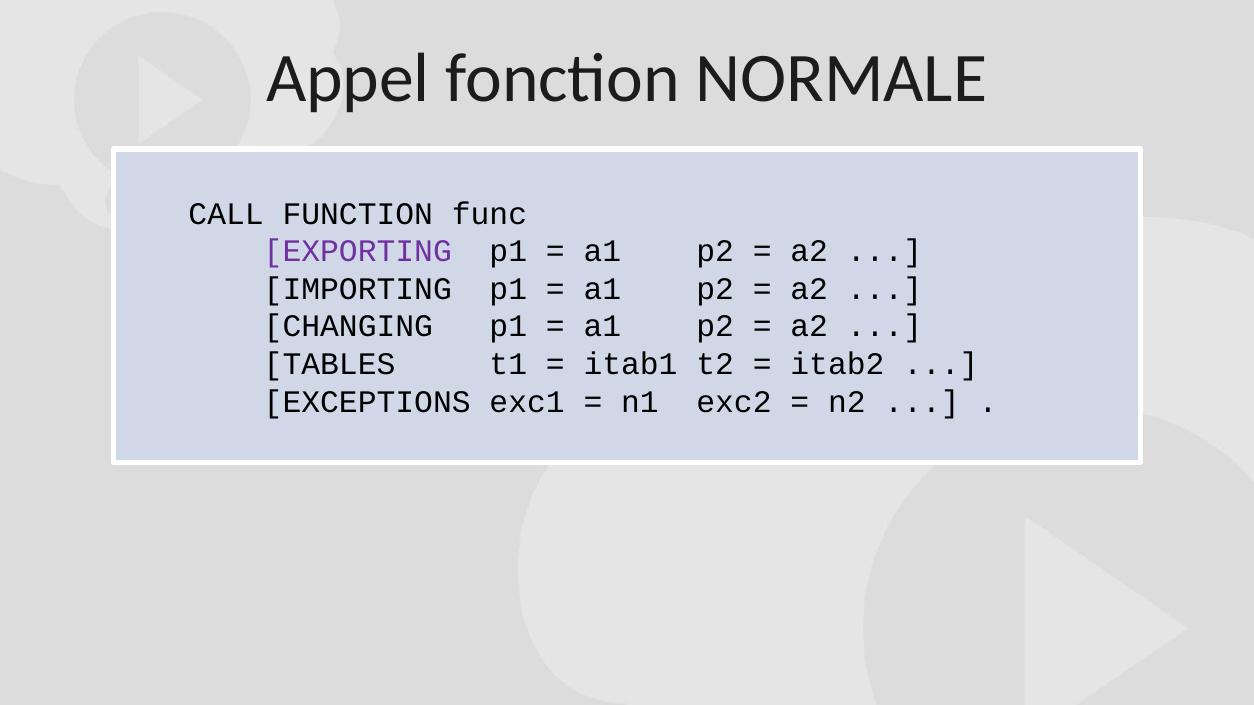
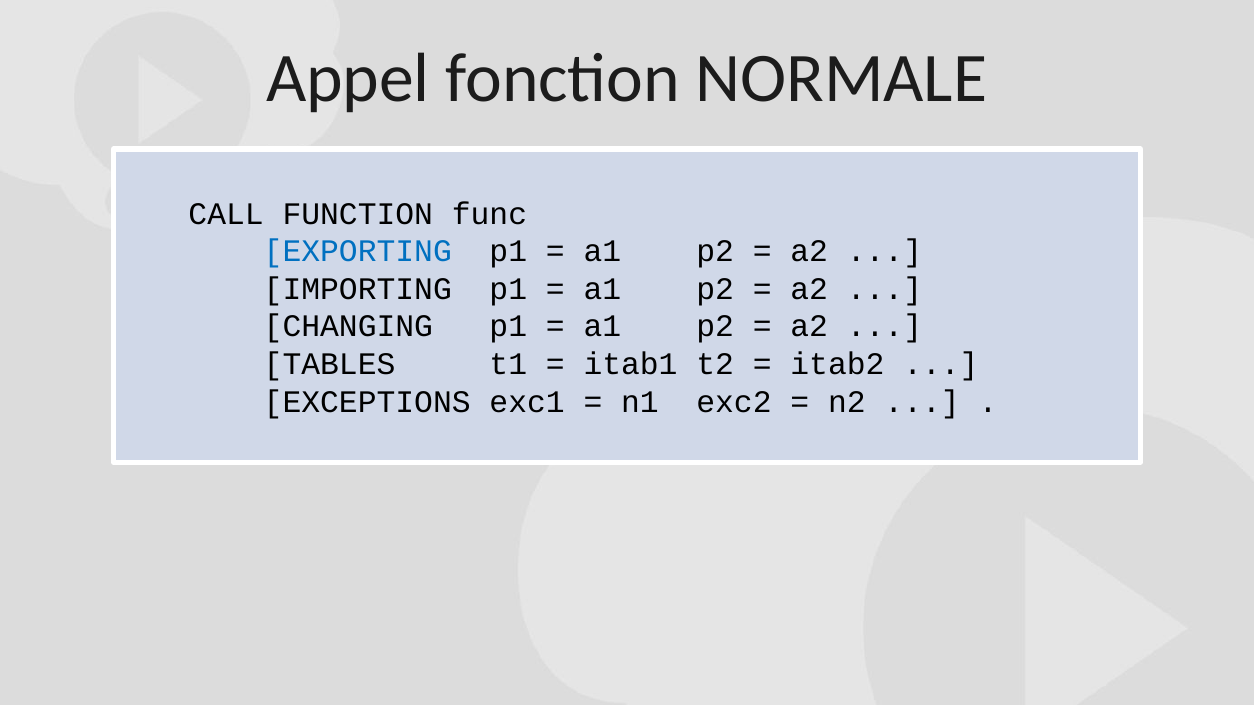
EXPORTING colour: purple -> blue (358, 252)
